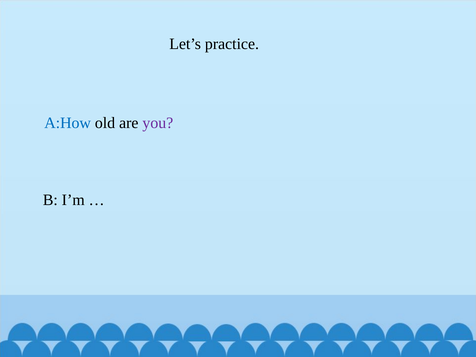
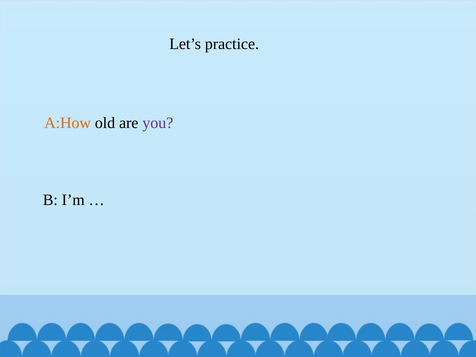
A:How colour: blue -> orange (68, 123)
